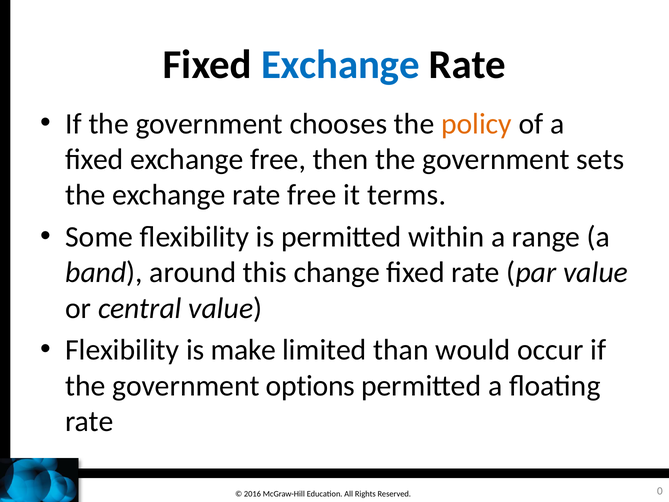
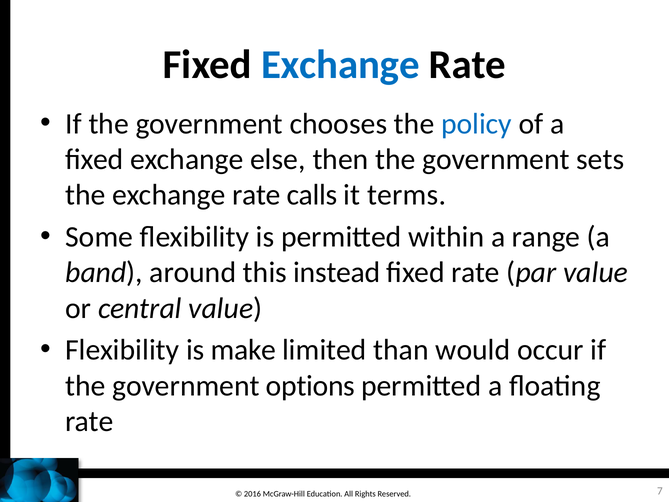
policy colour: orange -> blue (476, 124)
exchange free: free -> else (278, 159)
rate free: free -> calls (312, 195)
change: change -> instead (337, 272)
0: 0 -> 7 (660, 491)
